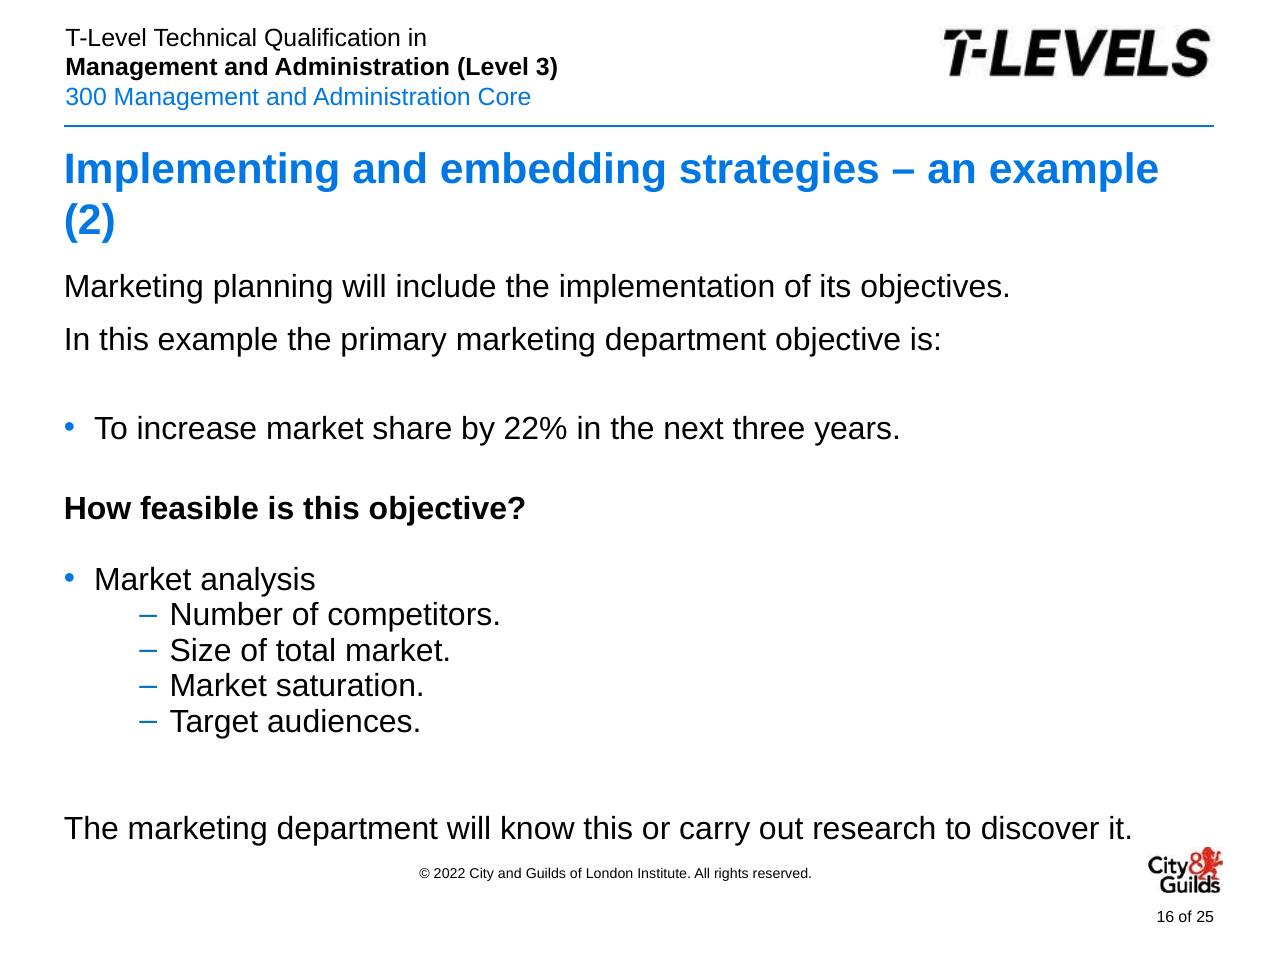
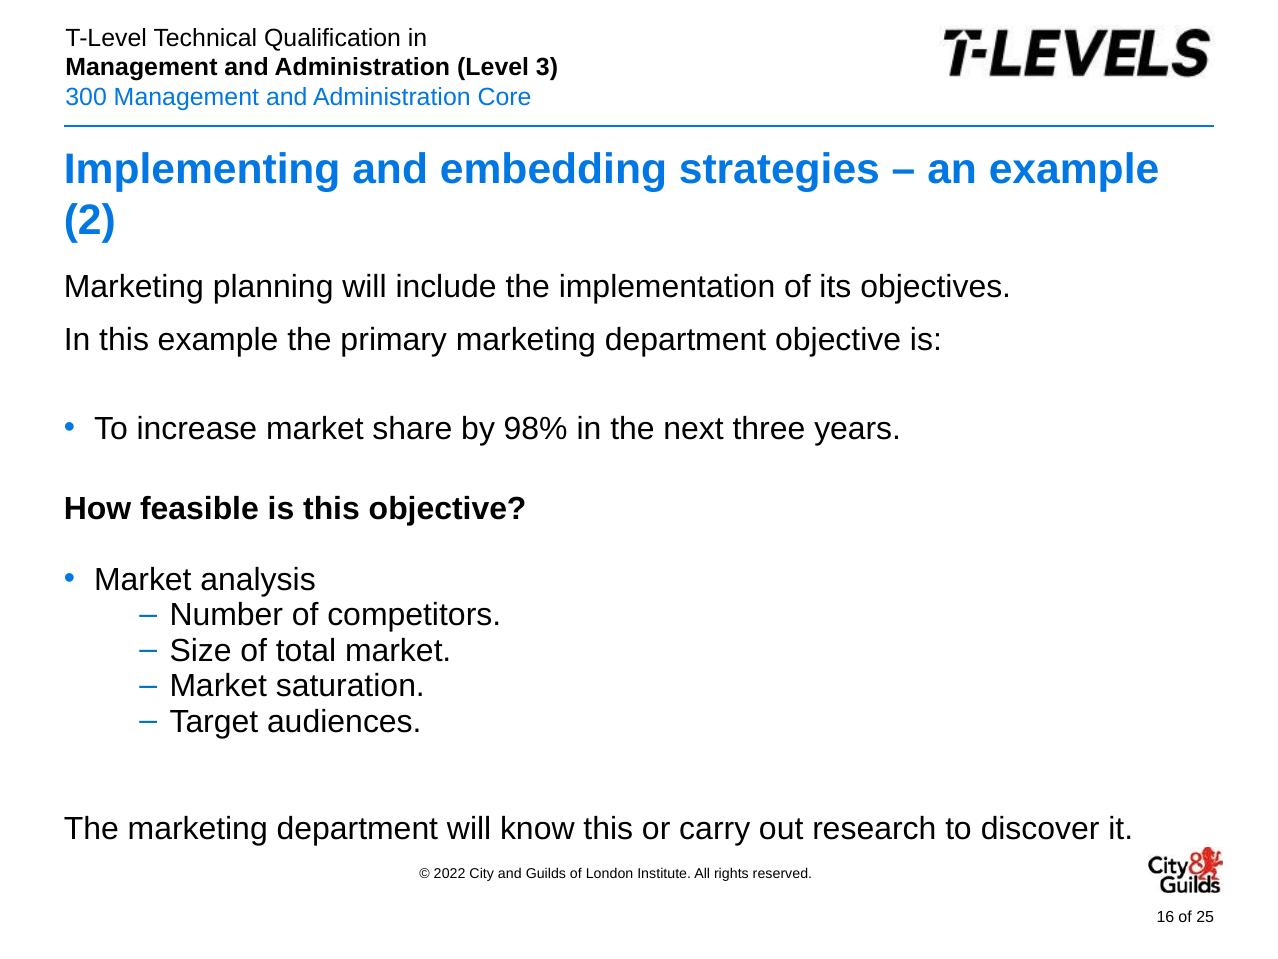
22%: 22% -> 98% (536, 429)
